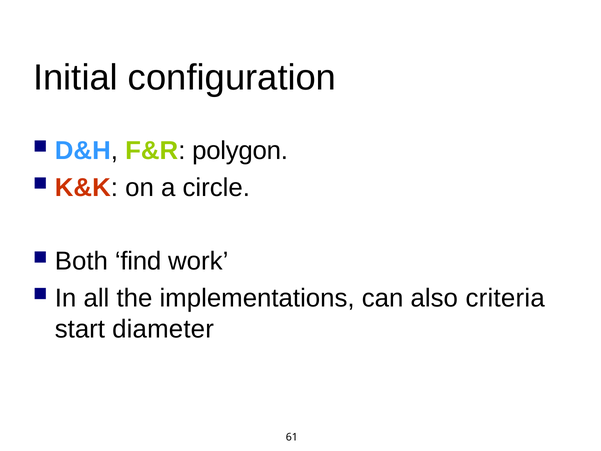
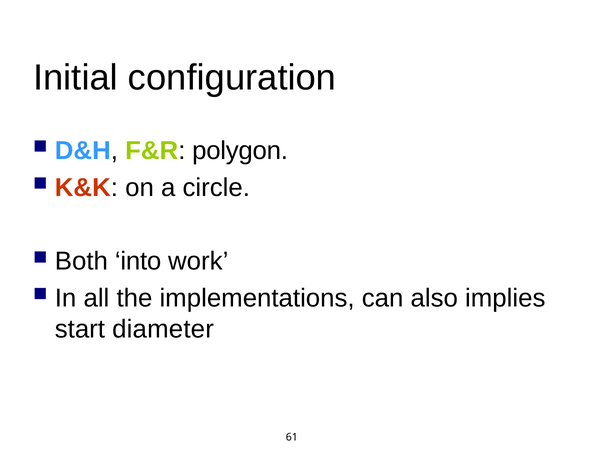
find: find -> into (138, 261)
criteria: criteria -> implies (505, 298)
